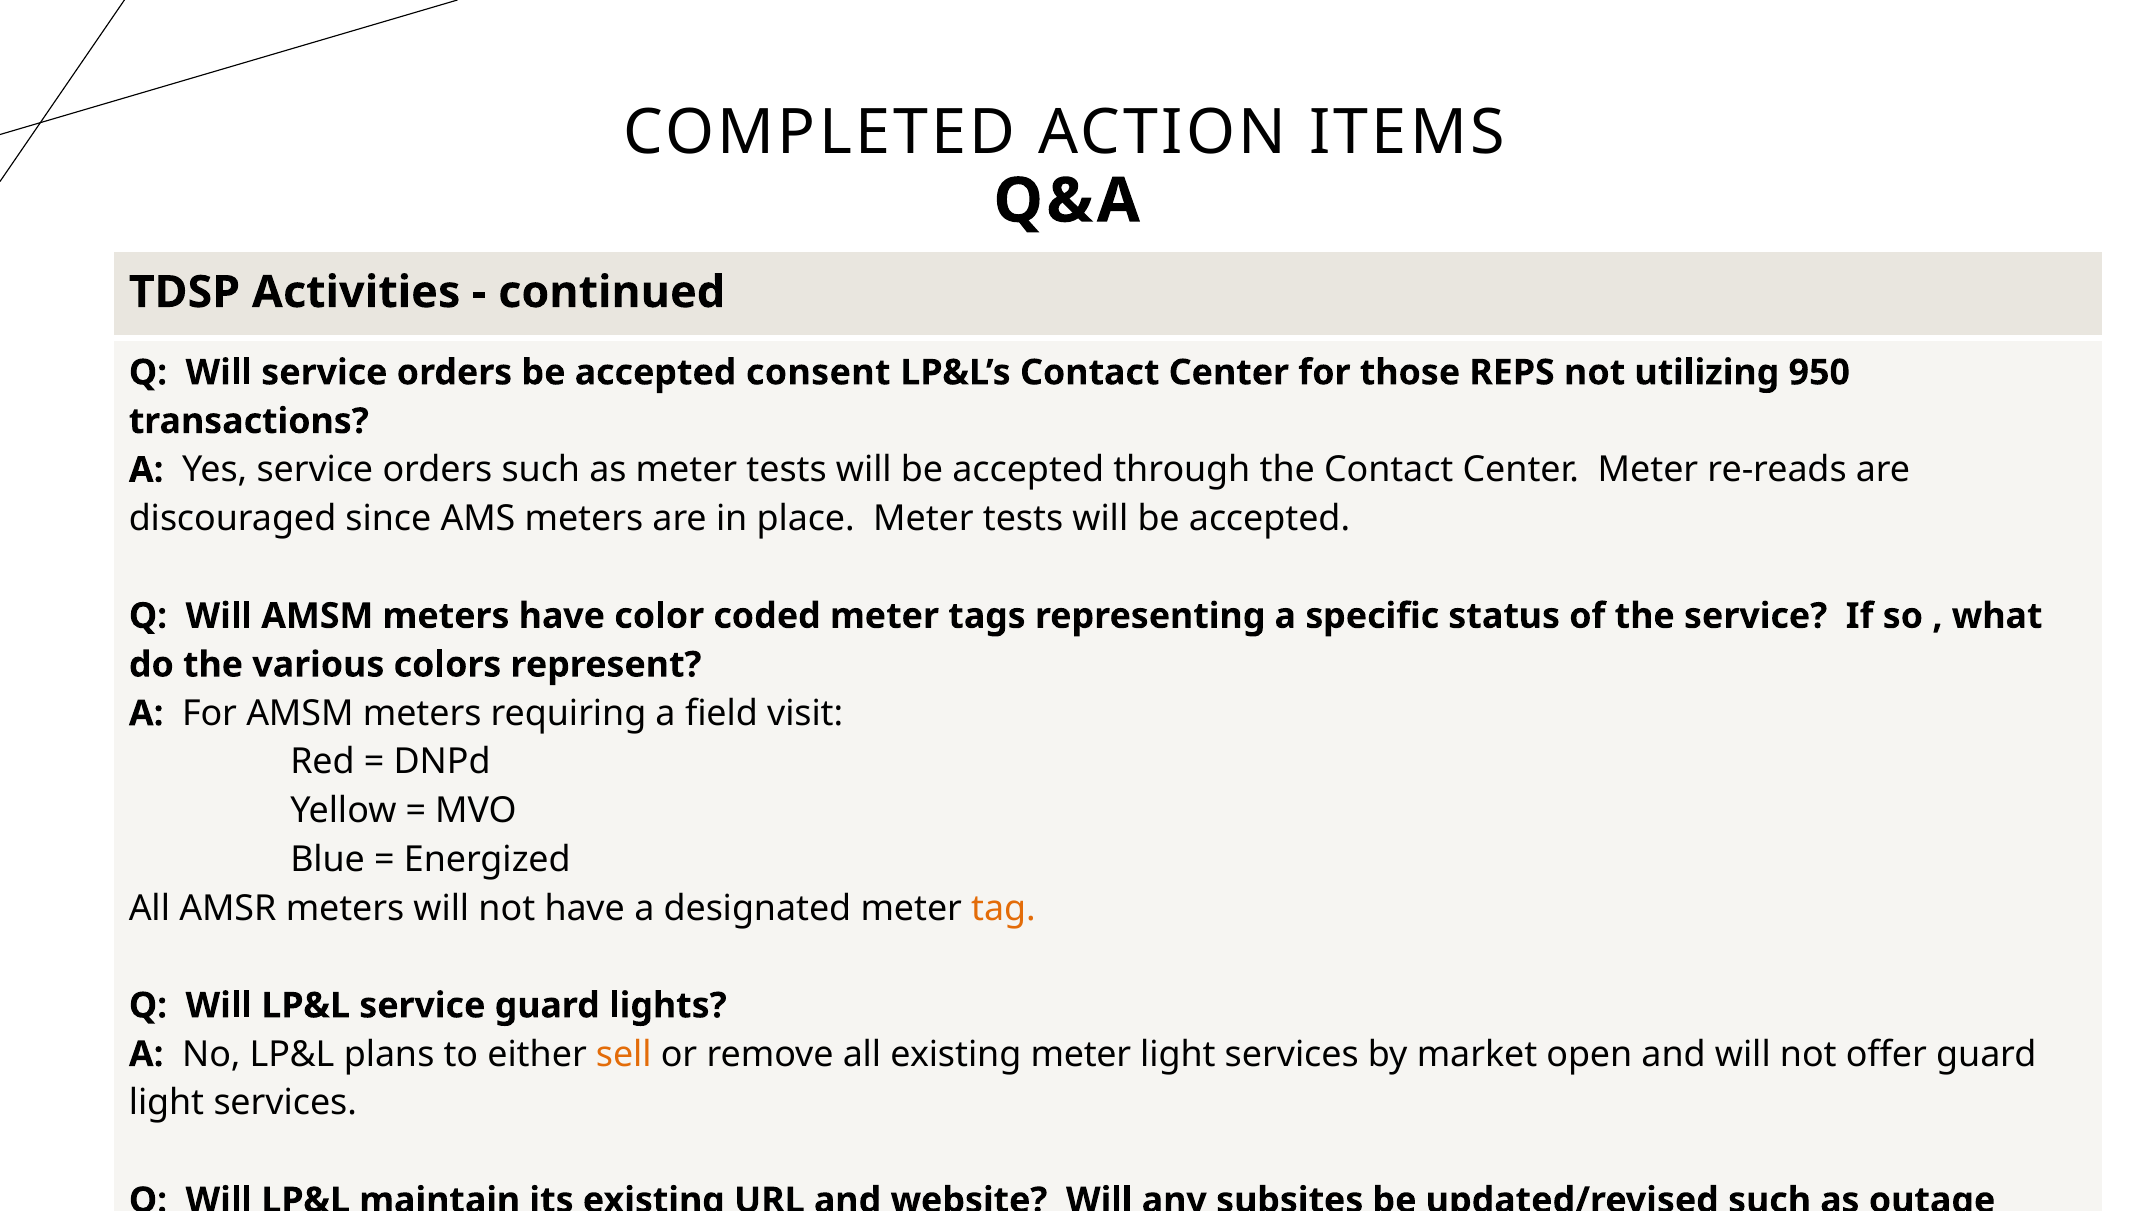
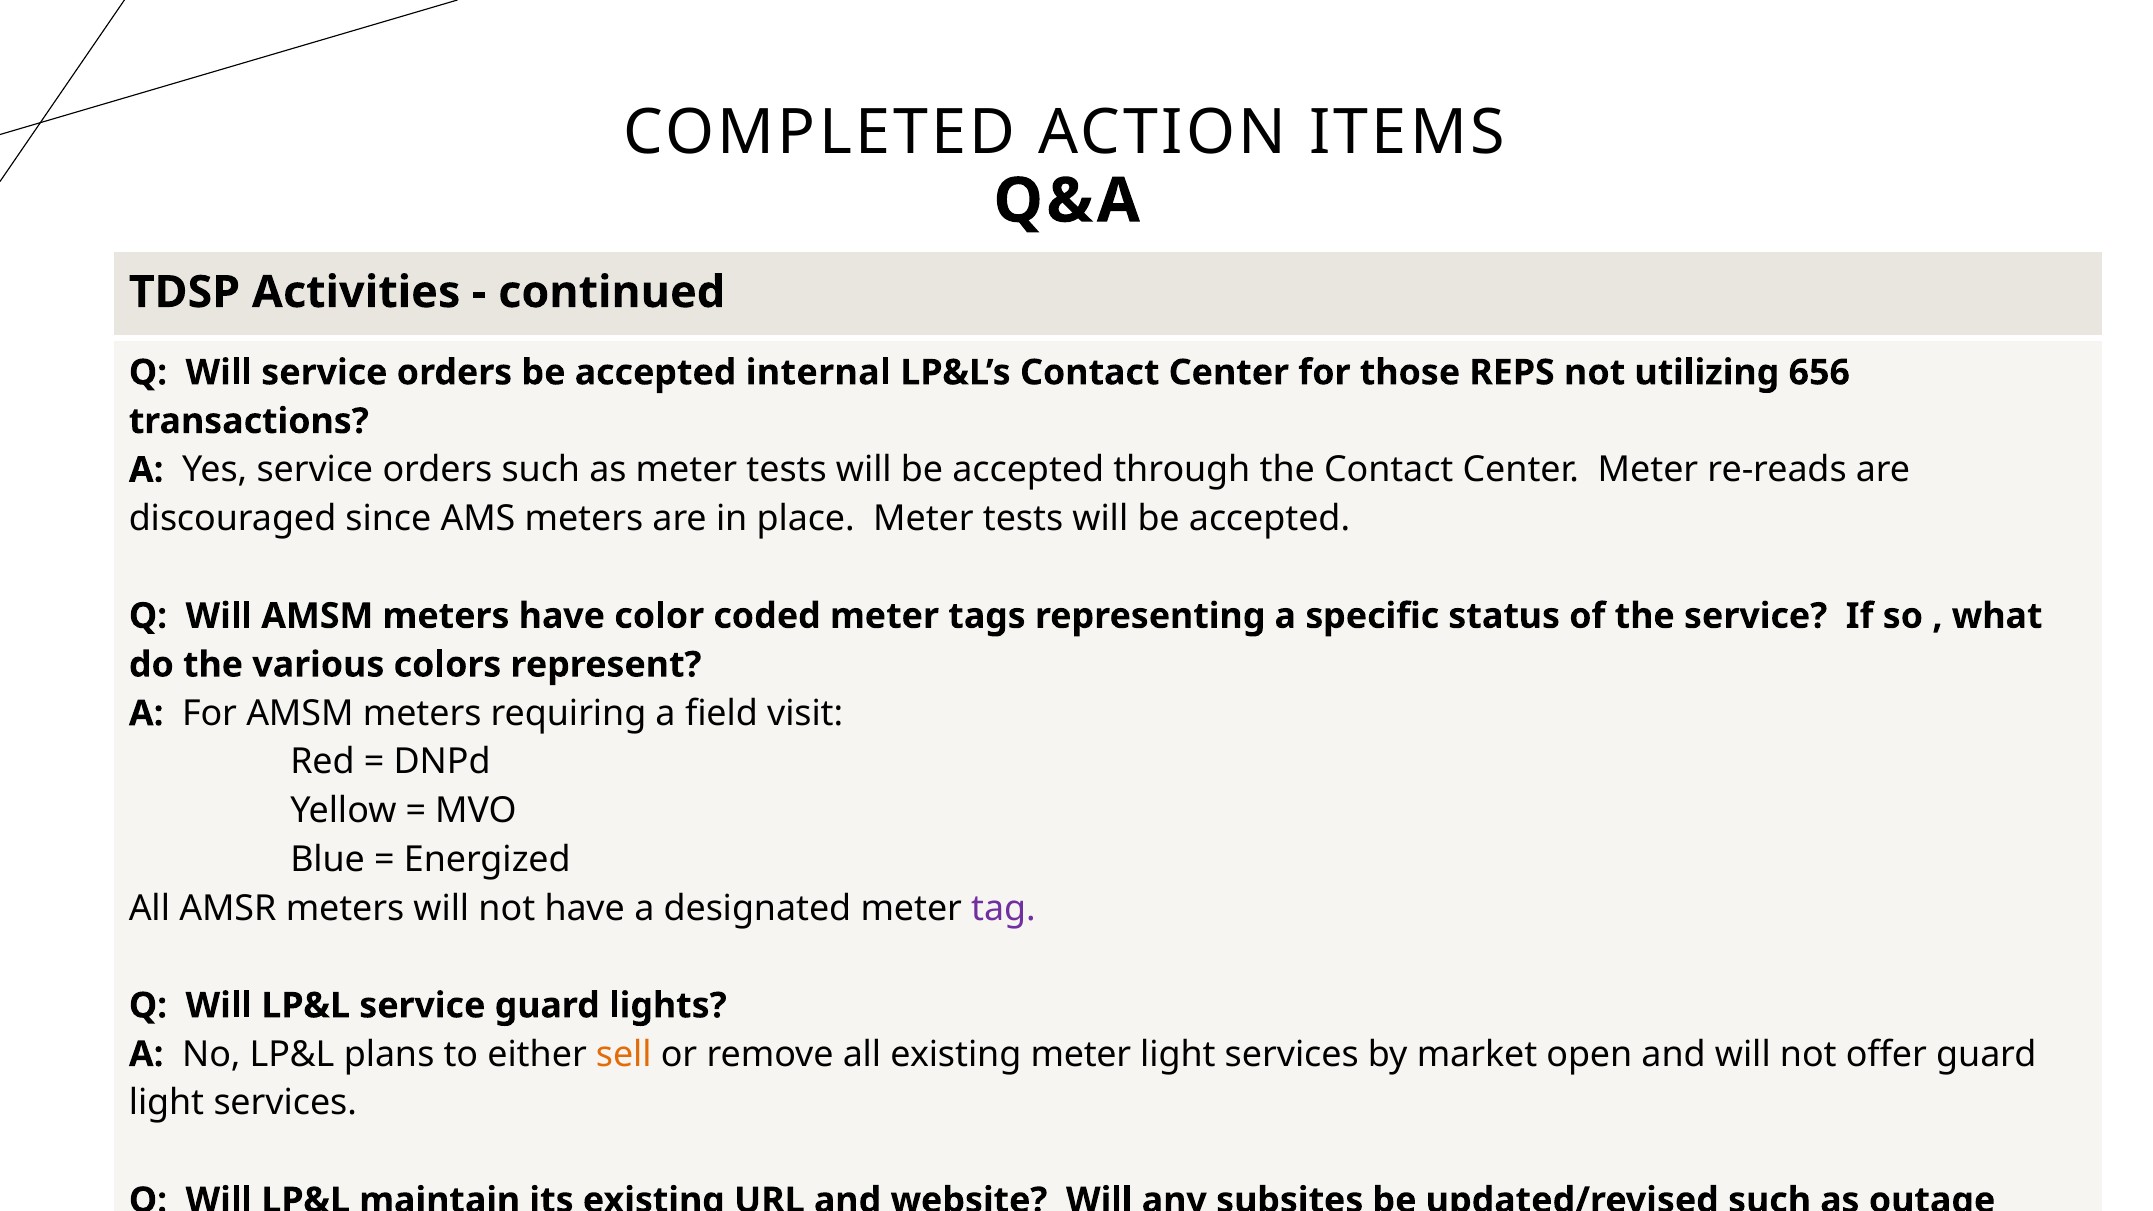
consent: consent -> internal (818, 373)
950: 950 -> 656 (1819, 373)
tag colour: orange -> purple (1003, 908)
